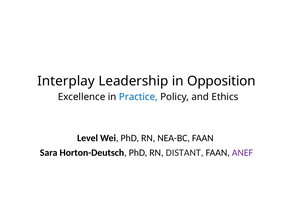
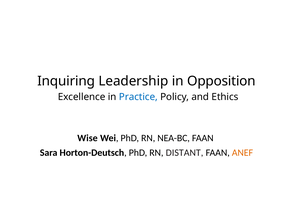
Interplay: Interplay -> Inquiring (66, 81)
Level: Level -> Wise (87, 138)
ANEF colour: purple -> orange (242, 153)
